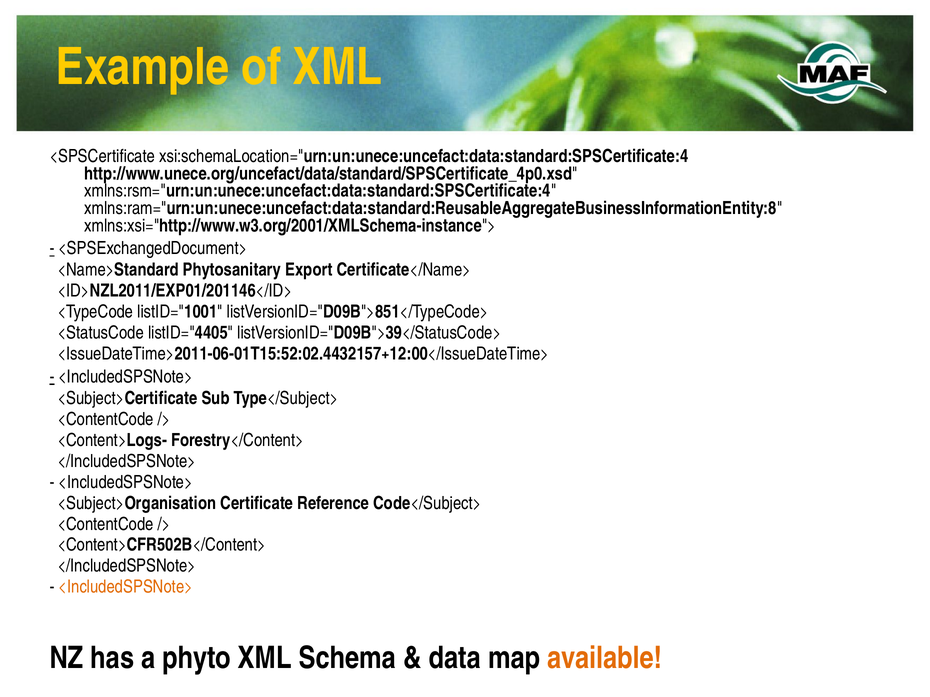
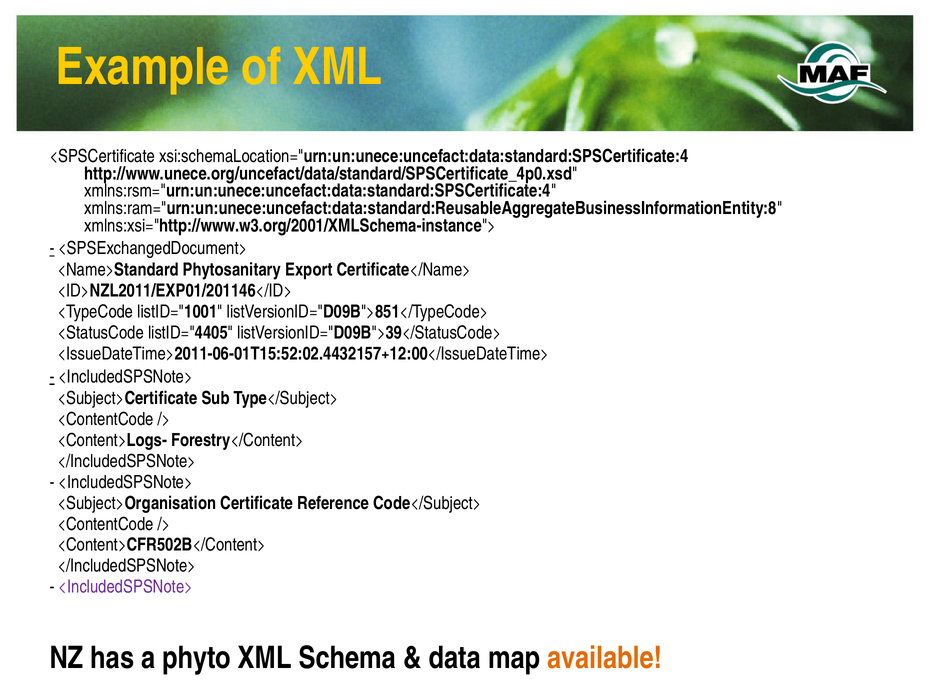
<IncludedSPSNote> colour: orange -> purple (126, 587)
